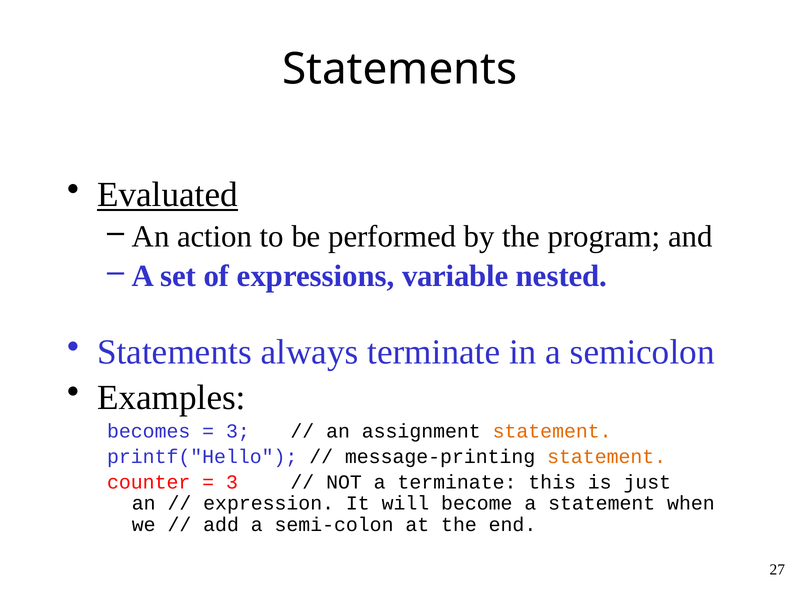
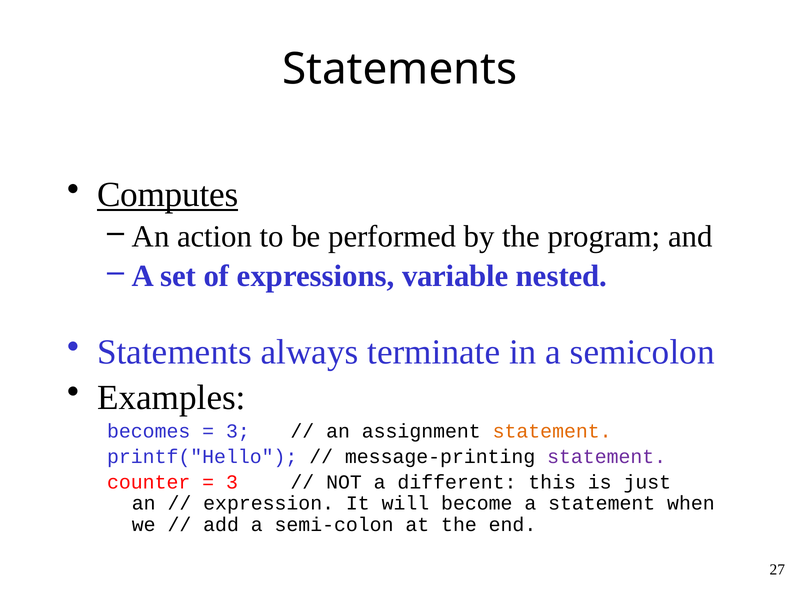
Evaluated: Evaluated -> Computes (168, 195)
statement colour: orange -> purple (607, 456)
a terminate: terminate -> different (457, 482)
